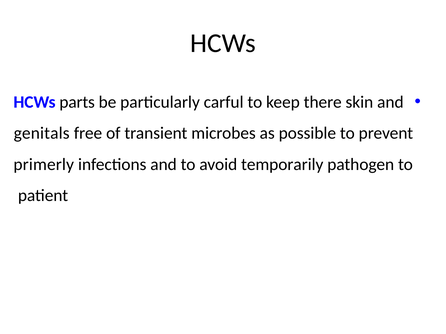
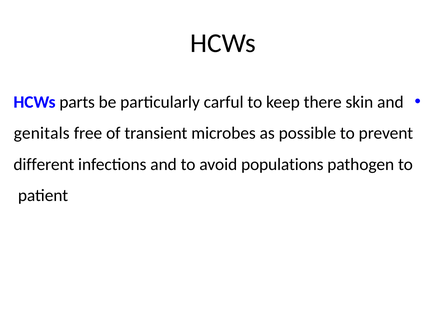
primerly: primerly -> different (44, 165)
temporarily: temporarily -> populations (282, 165)
